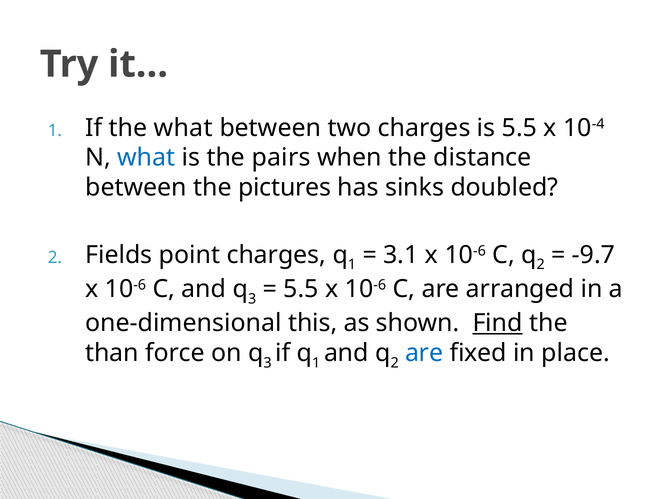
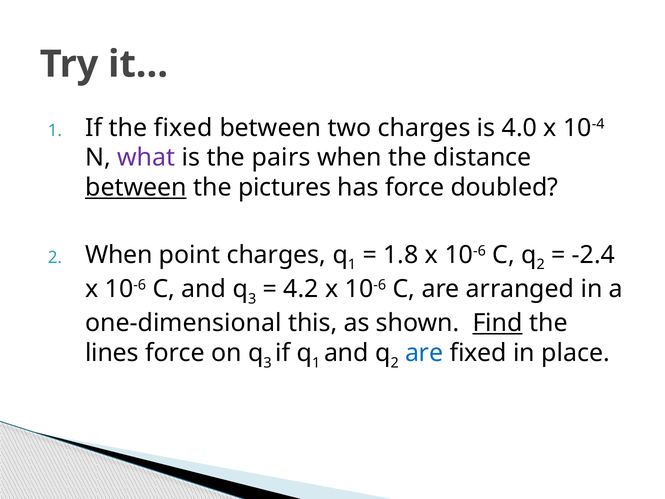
the what: what -> fixed (183, 128)
is 5.5: 5.5 -> 4.0 (519, 128)
what colour: blue -> purple (146, 158)
between underline: none -> present (136, 188)
has sinks: sinks -> force (415, 188)
Fields: Fields -> When (119, 255)
3.1: 3.1 -> 1.8 (401, 255)
-9.7: -9.7 -> -2.4 (594, 255)
5.5: 5.5 -> 4.2 (301, 289)
than: than -> lines (112, 353)
